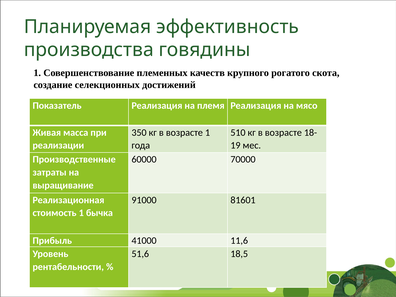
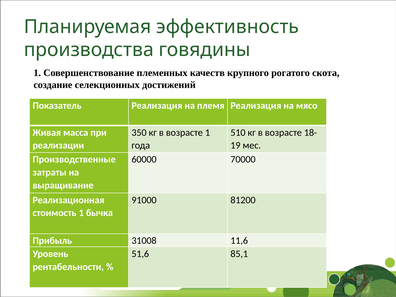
81601: 81601 -> 81200 (243, 200)
41000: 41000 -> 31008 (144, 241)
18,5: 18,5 -> 85,1 (239, 254)
